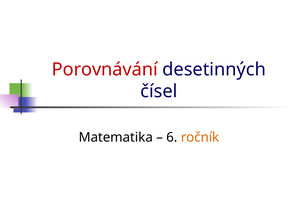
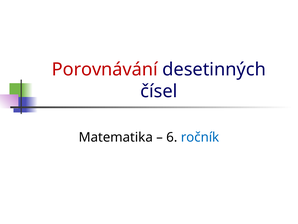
ročník colour: orange -> blue (200, 137)
